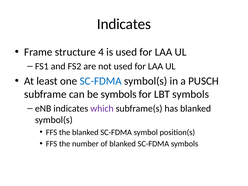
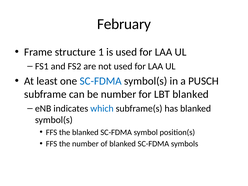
Indicates: Indicates -> February (124, 24)
4: 4 -> 1 (101, 52)
be symbols: symbols -> number (119, 94)
LBT symbols: symbols -> blanked (191, 94)
which colour: purple -> blue (102, 108)
